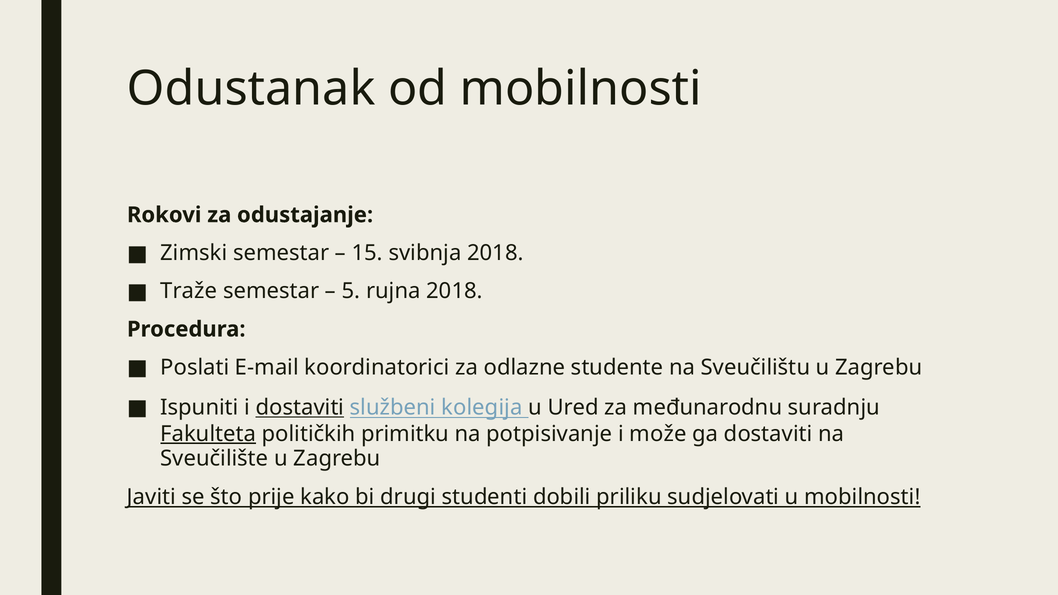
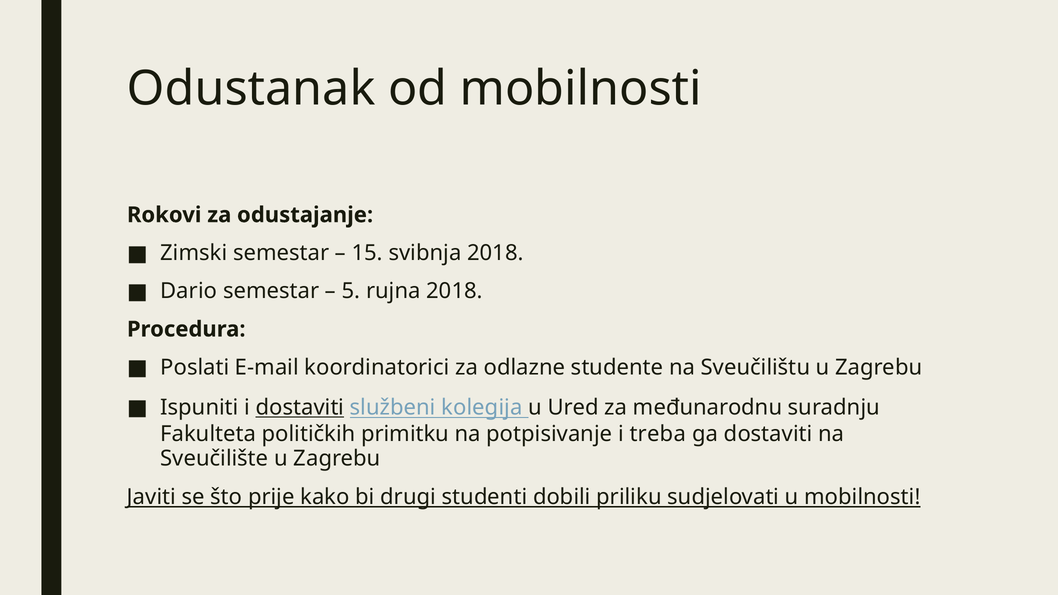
Traže: Traže -> Dario (189, 291)
Fakulteta underline: present -> none (208, 434)
može: može -> treba (658, 434)
